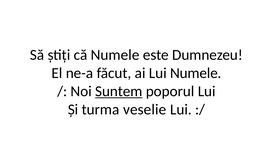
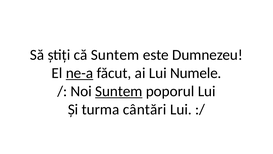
că Numele: Numele -> Suntem (115, 55)
ne-a underline: none -> present (80, 73)
veselie: veselie -> cântări (145, 109)
